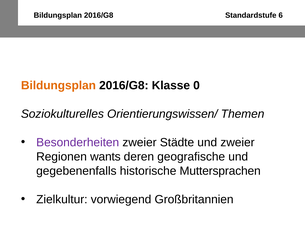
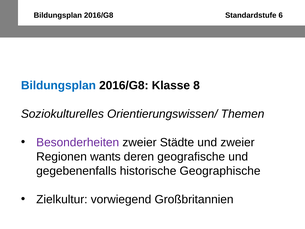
Bildungsplan colour: orange -> blue (58, 85)
0: 0 -> 8 (197, 85)
Muttersprachen: Muttersprachen -> Geographische (220, 171)
